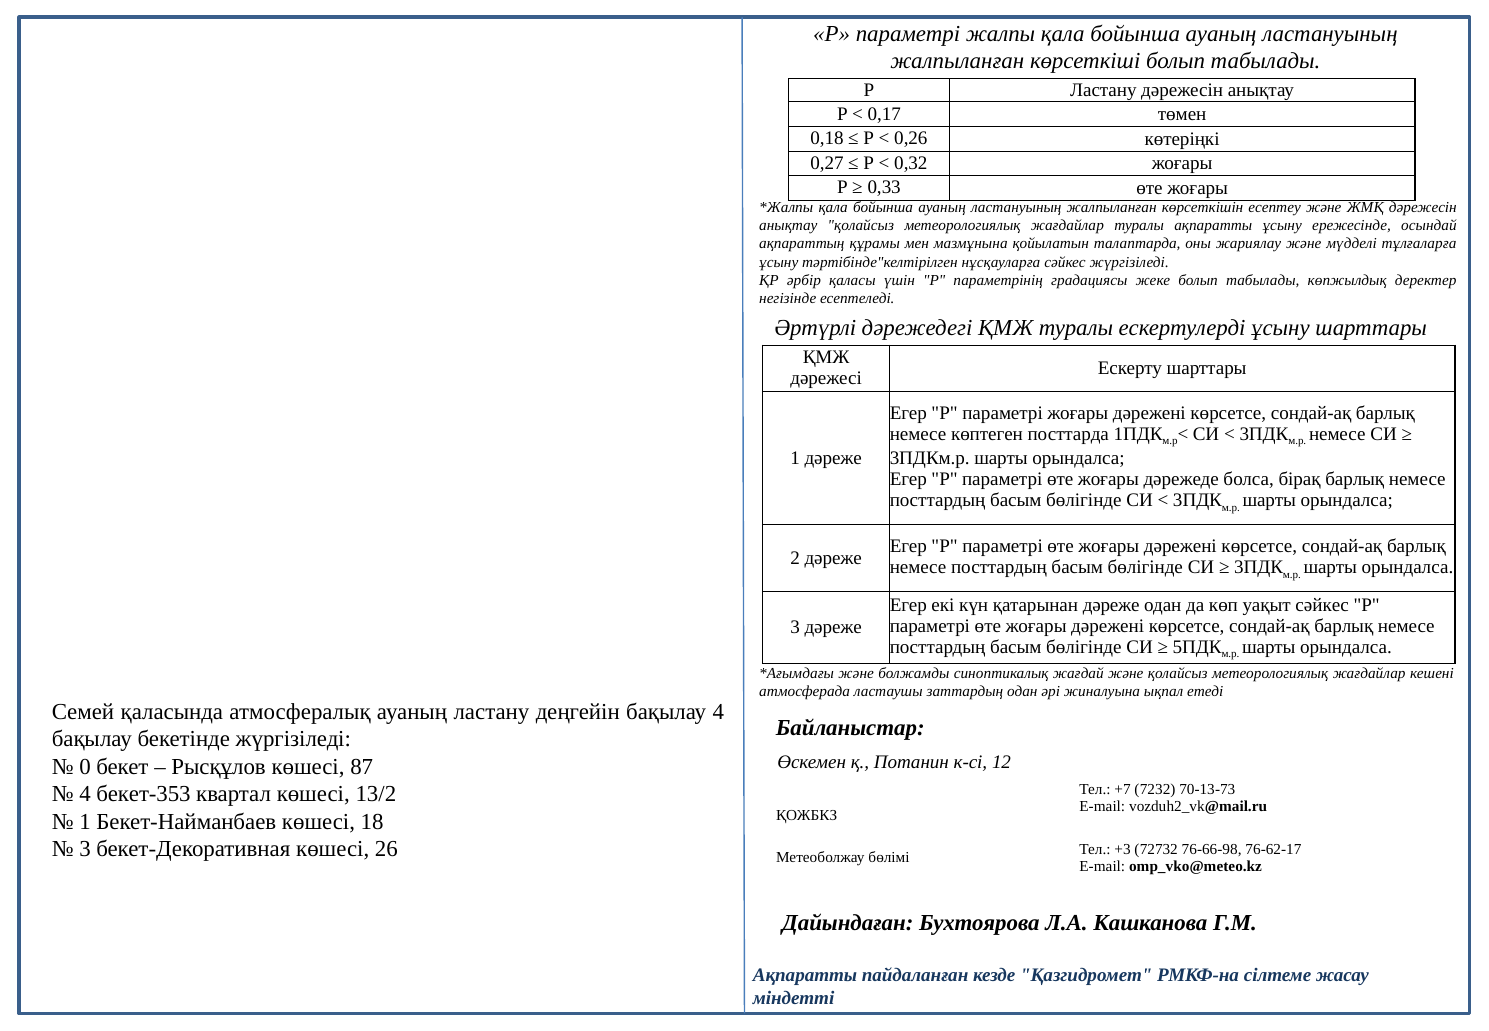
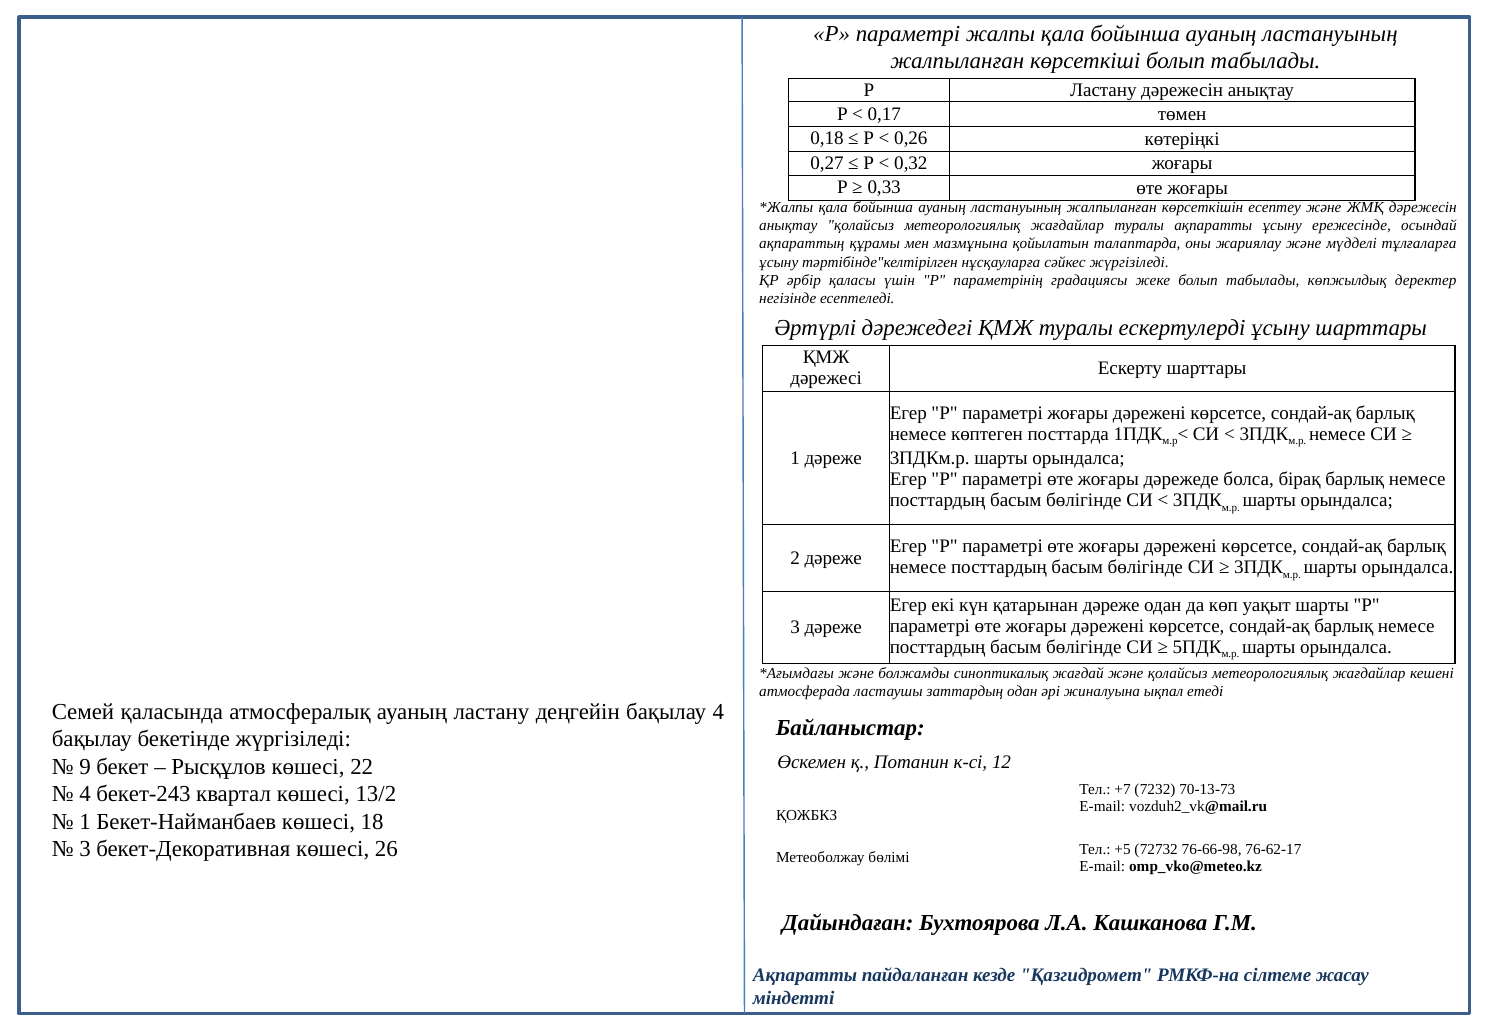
уақыт сәйкес: сәйкес -> шарты (1322, 605)
0: 0 -> 9 (85, 767)
87: 87 -> 22 (362, 767)
бекет-353: бекет-353 -> бекет-243 (143, 794)
+3: +3 -> +5 (1123, 849)
